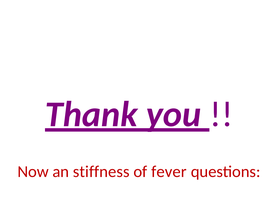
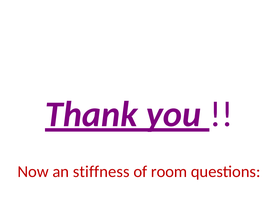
fever: fever -> room (169, 172)
